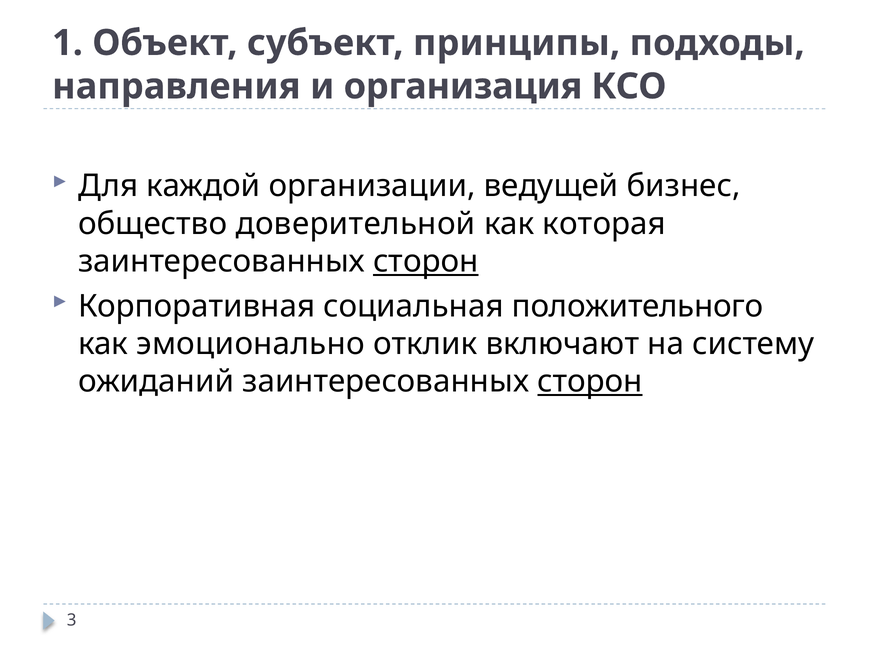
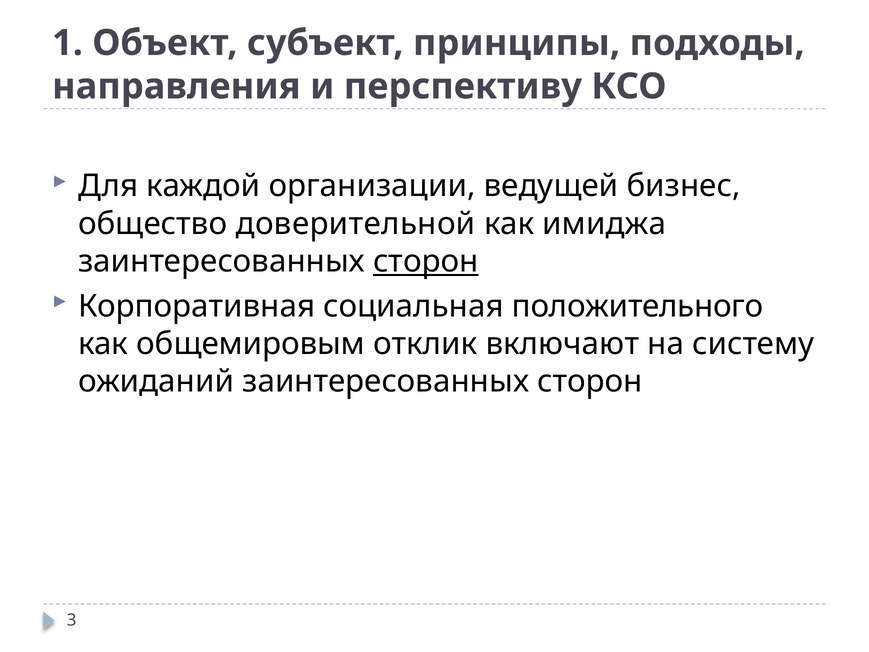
организация: организация -> перспективу (463, 86)
которая: которая -> имиджа (604, 224)
эмоционально: эмоционально -> общемировым (251, 344)
сторон underline: present -> none (590, 381)
